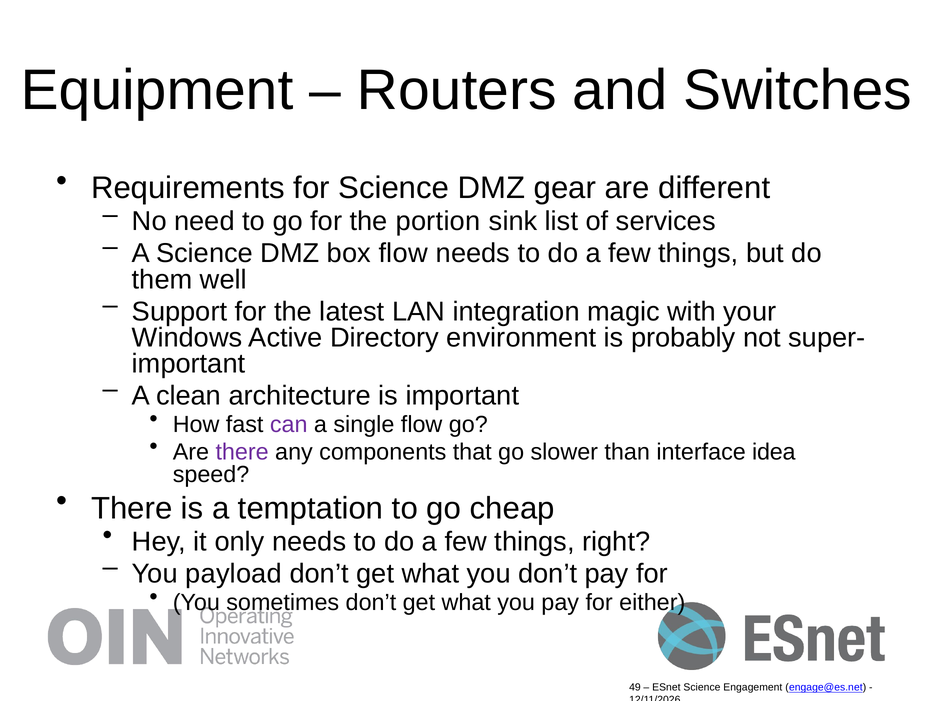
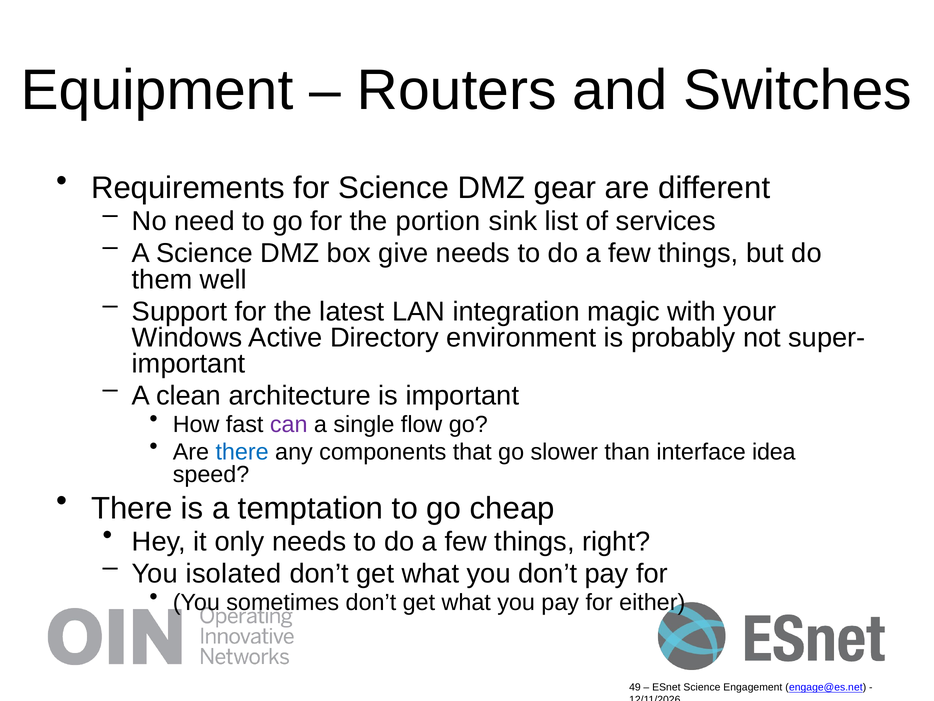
box flow: flow -> give (403, 253)
there colour: purple -> blue (242, 452)
payload: payload -> isolated (234, 573)
